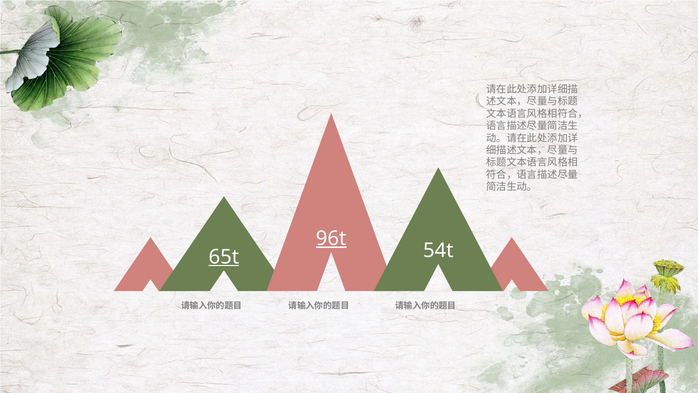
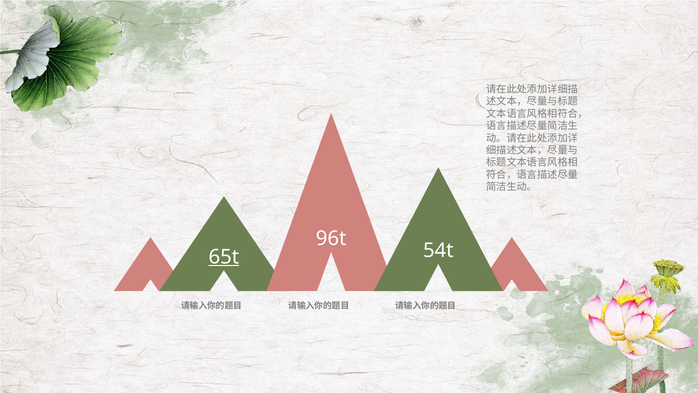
96t underline: present -> none (331, 238)
